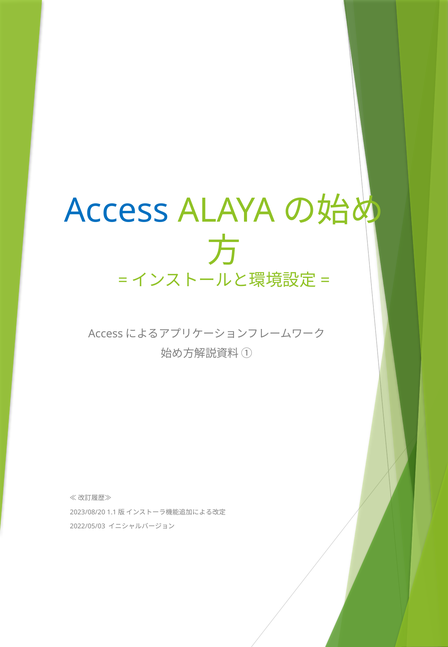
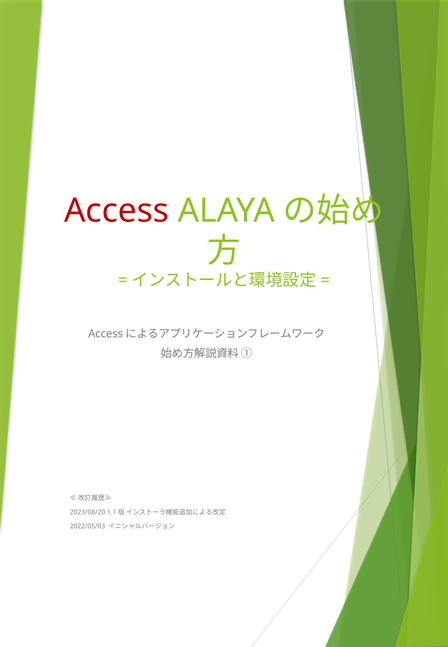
Access colour: blue -> red (117, 211)
